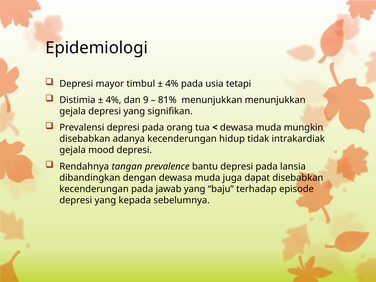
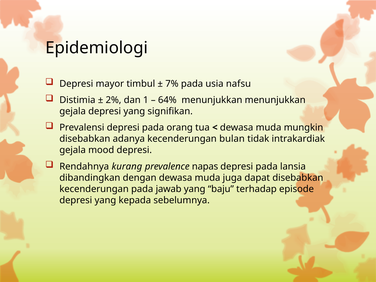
4%: 4% -> 7% (172, 84)
tetapi: tetapi -> nafsu (238, 84)
4%: 4% -> 2% (114, 100)
9: 9 -> 1 (146, 100)
81%: 81% -> 64% (167, 100)
hidup: hidup -> bulan (232, 139)
tangan: tangan -> kurang (127, 166)
bantu: bantu -> napas (205, 166)
